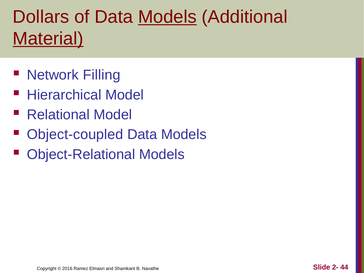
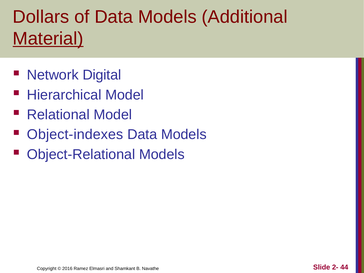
Models underline: present -> none (167, 17)
Filling: Filling -> Digital (102, 75)
Object-coupled: Object-coupled -> Object-indexes (75, 135)
